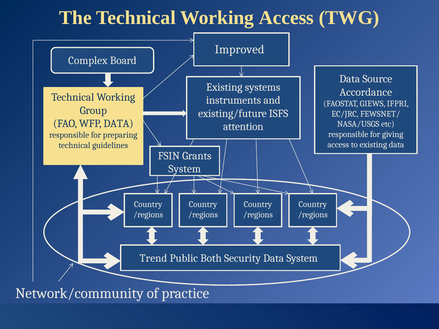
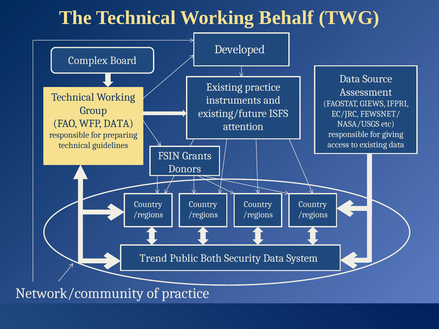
Working Access: Access -> Behalf (286, 18)
Improved: Improved -> Developed (240, 50)
Existing systems: systems -> practice (263, 87)
Accordance: Accordance -> Assessment (366, 92)
System: System -> Donors (185, 169)
